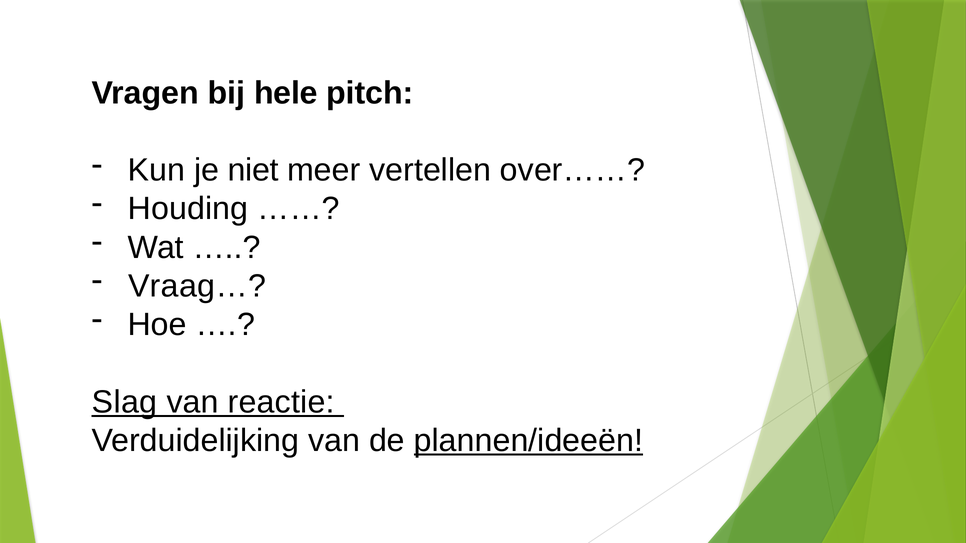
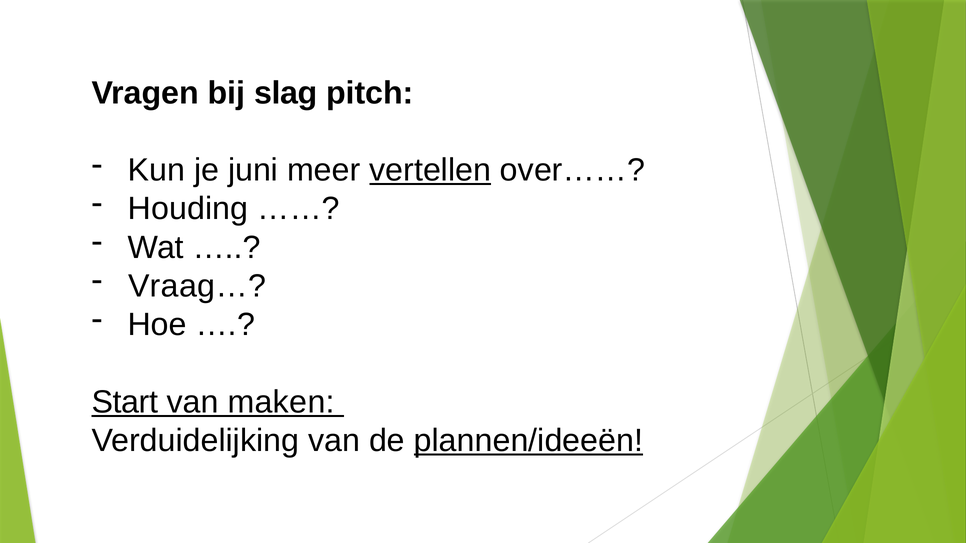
hele: hele -> slag (286, 93)
niet: niet -> juni (253, 170)
vertellen underline: none -> present (430, 170)
Slag: Slag -> Start (125, 402)
reactie: reactie -> maken (281, 402)
